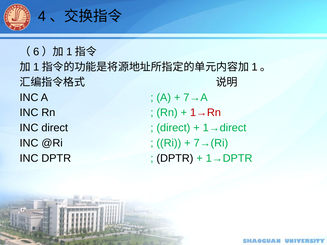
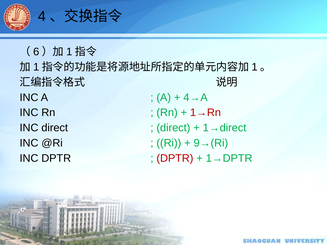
7→A: 7→A -> 4→A (195, 98)
7→(Ri: 7→(Ri -> 9→(Ri (211, 143)
DPTR colour: black -> red (175, 159)
